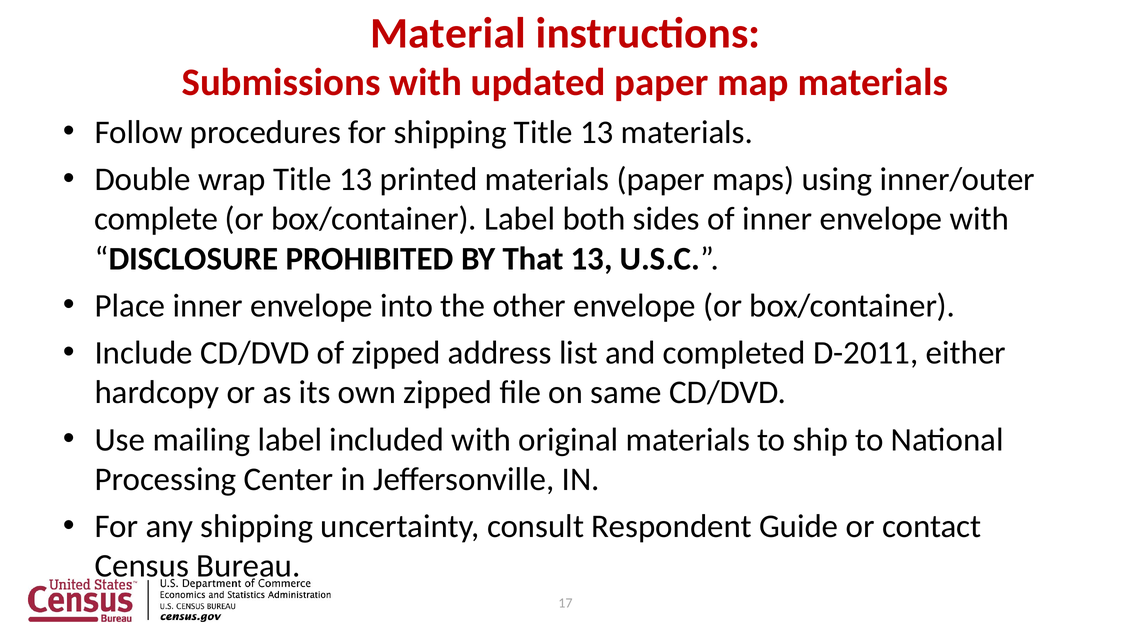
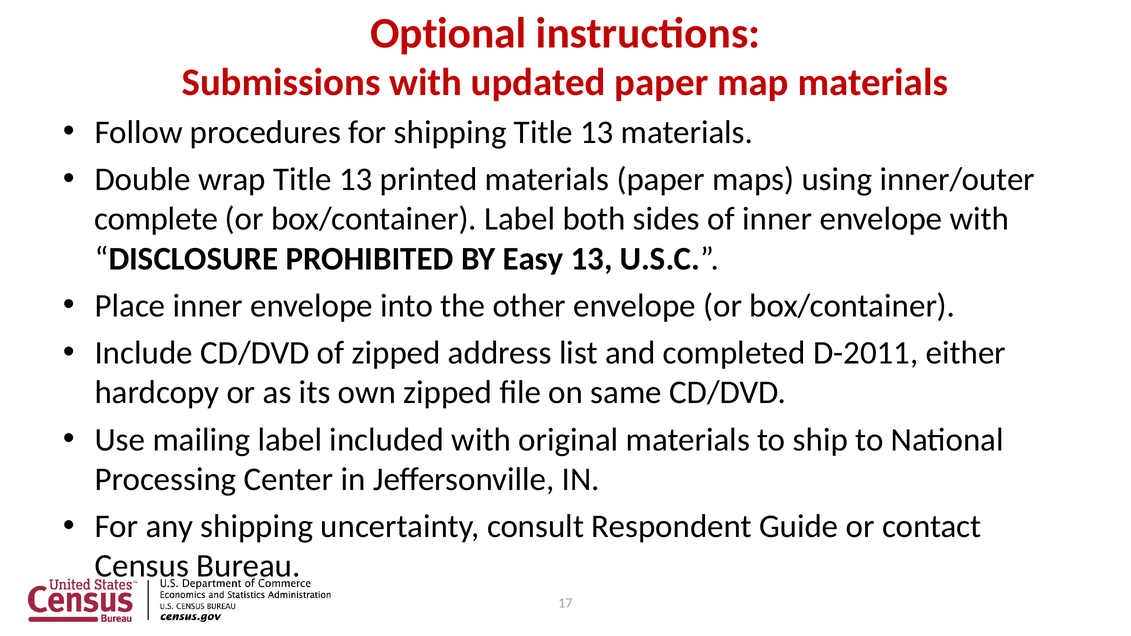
Material: Material -> Optional (448, 33)
That: That -> Easy (533, 259)
